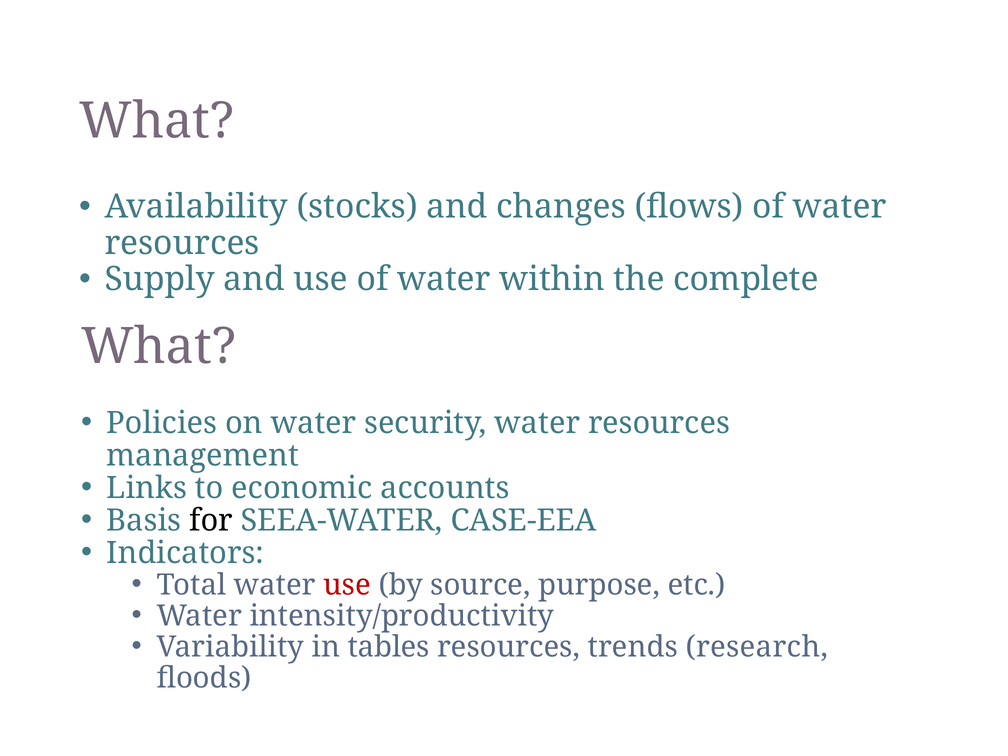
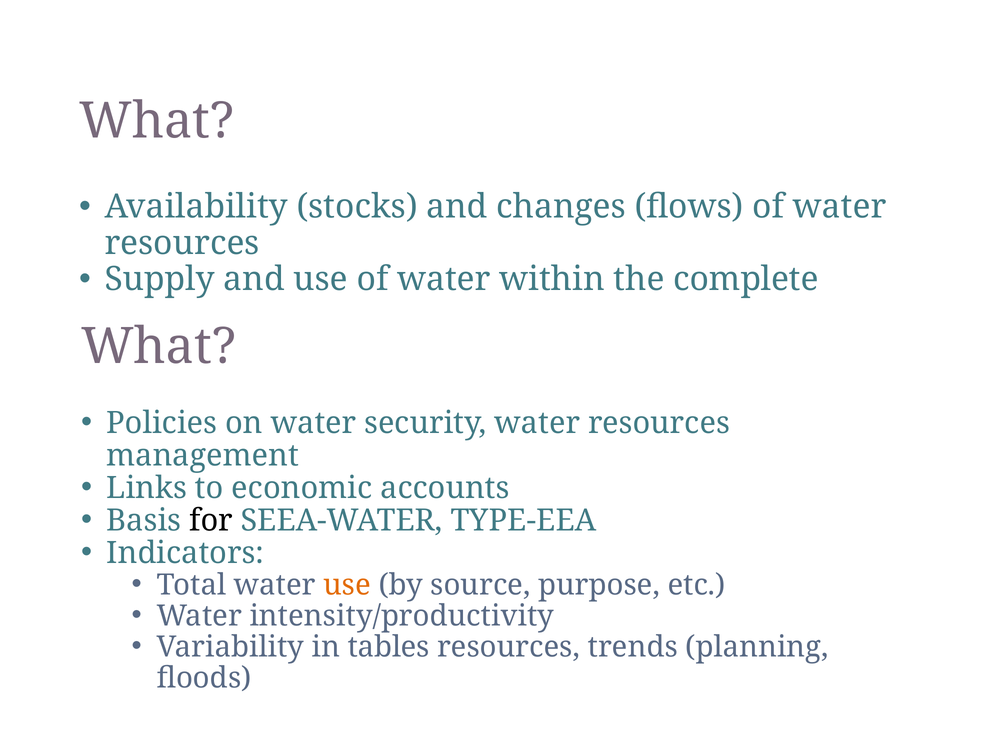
CASE-EEA: CASE-EEA -> TYPE-EEA (524, 521)
use colour: red -> orange (347, 585)
research: research -> planning (757, 647)
